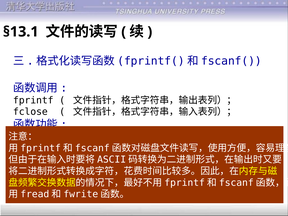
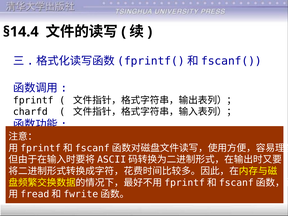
§13.1: §13.1 -> §14.4 (21, 32)
fclose: fclose -> charfd (30, 112)
